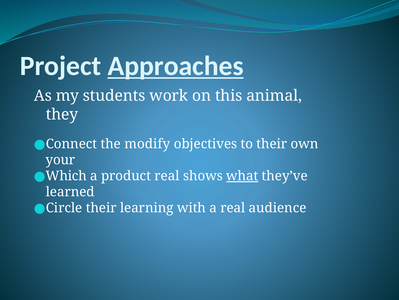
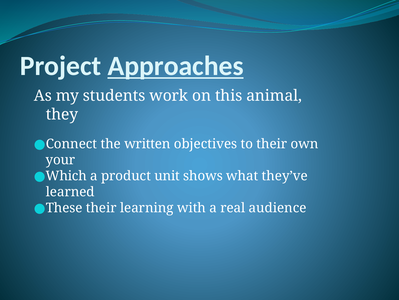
modify: modify -> written (147, 144)
product real: real -> unit (167, 176)
what underline: present -> none (242, 176)
Circle: Circle -> These (64, 208)
